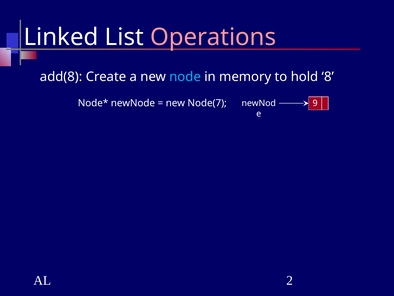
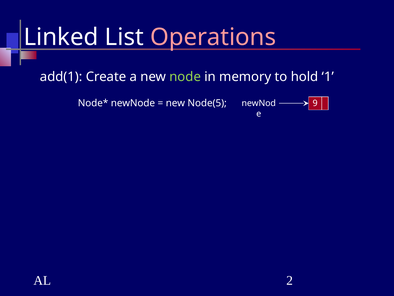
add(8: add(8 -> add(1 (61, 77)
node colour: light blue -> light green (185, 77)
8: 8 -> 1 (328, 77)
Node(7: Node(7 -> Node(5 (207, 103)
